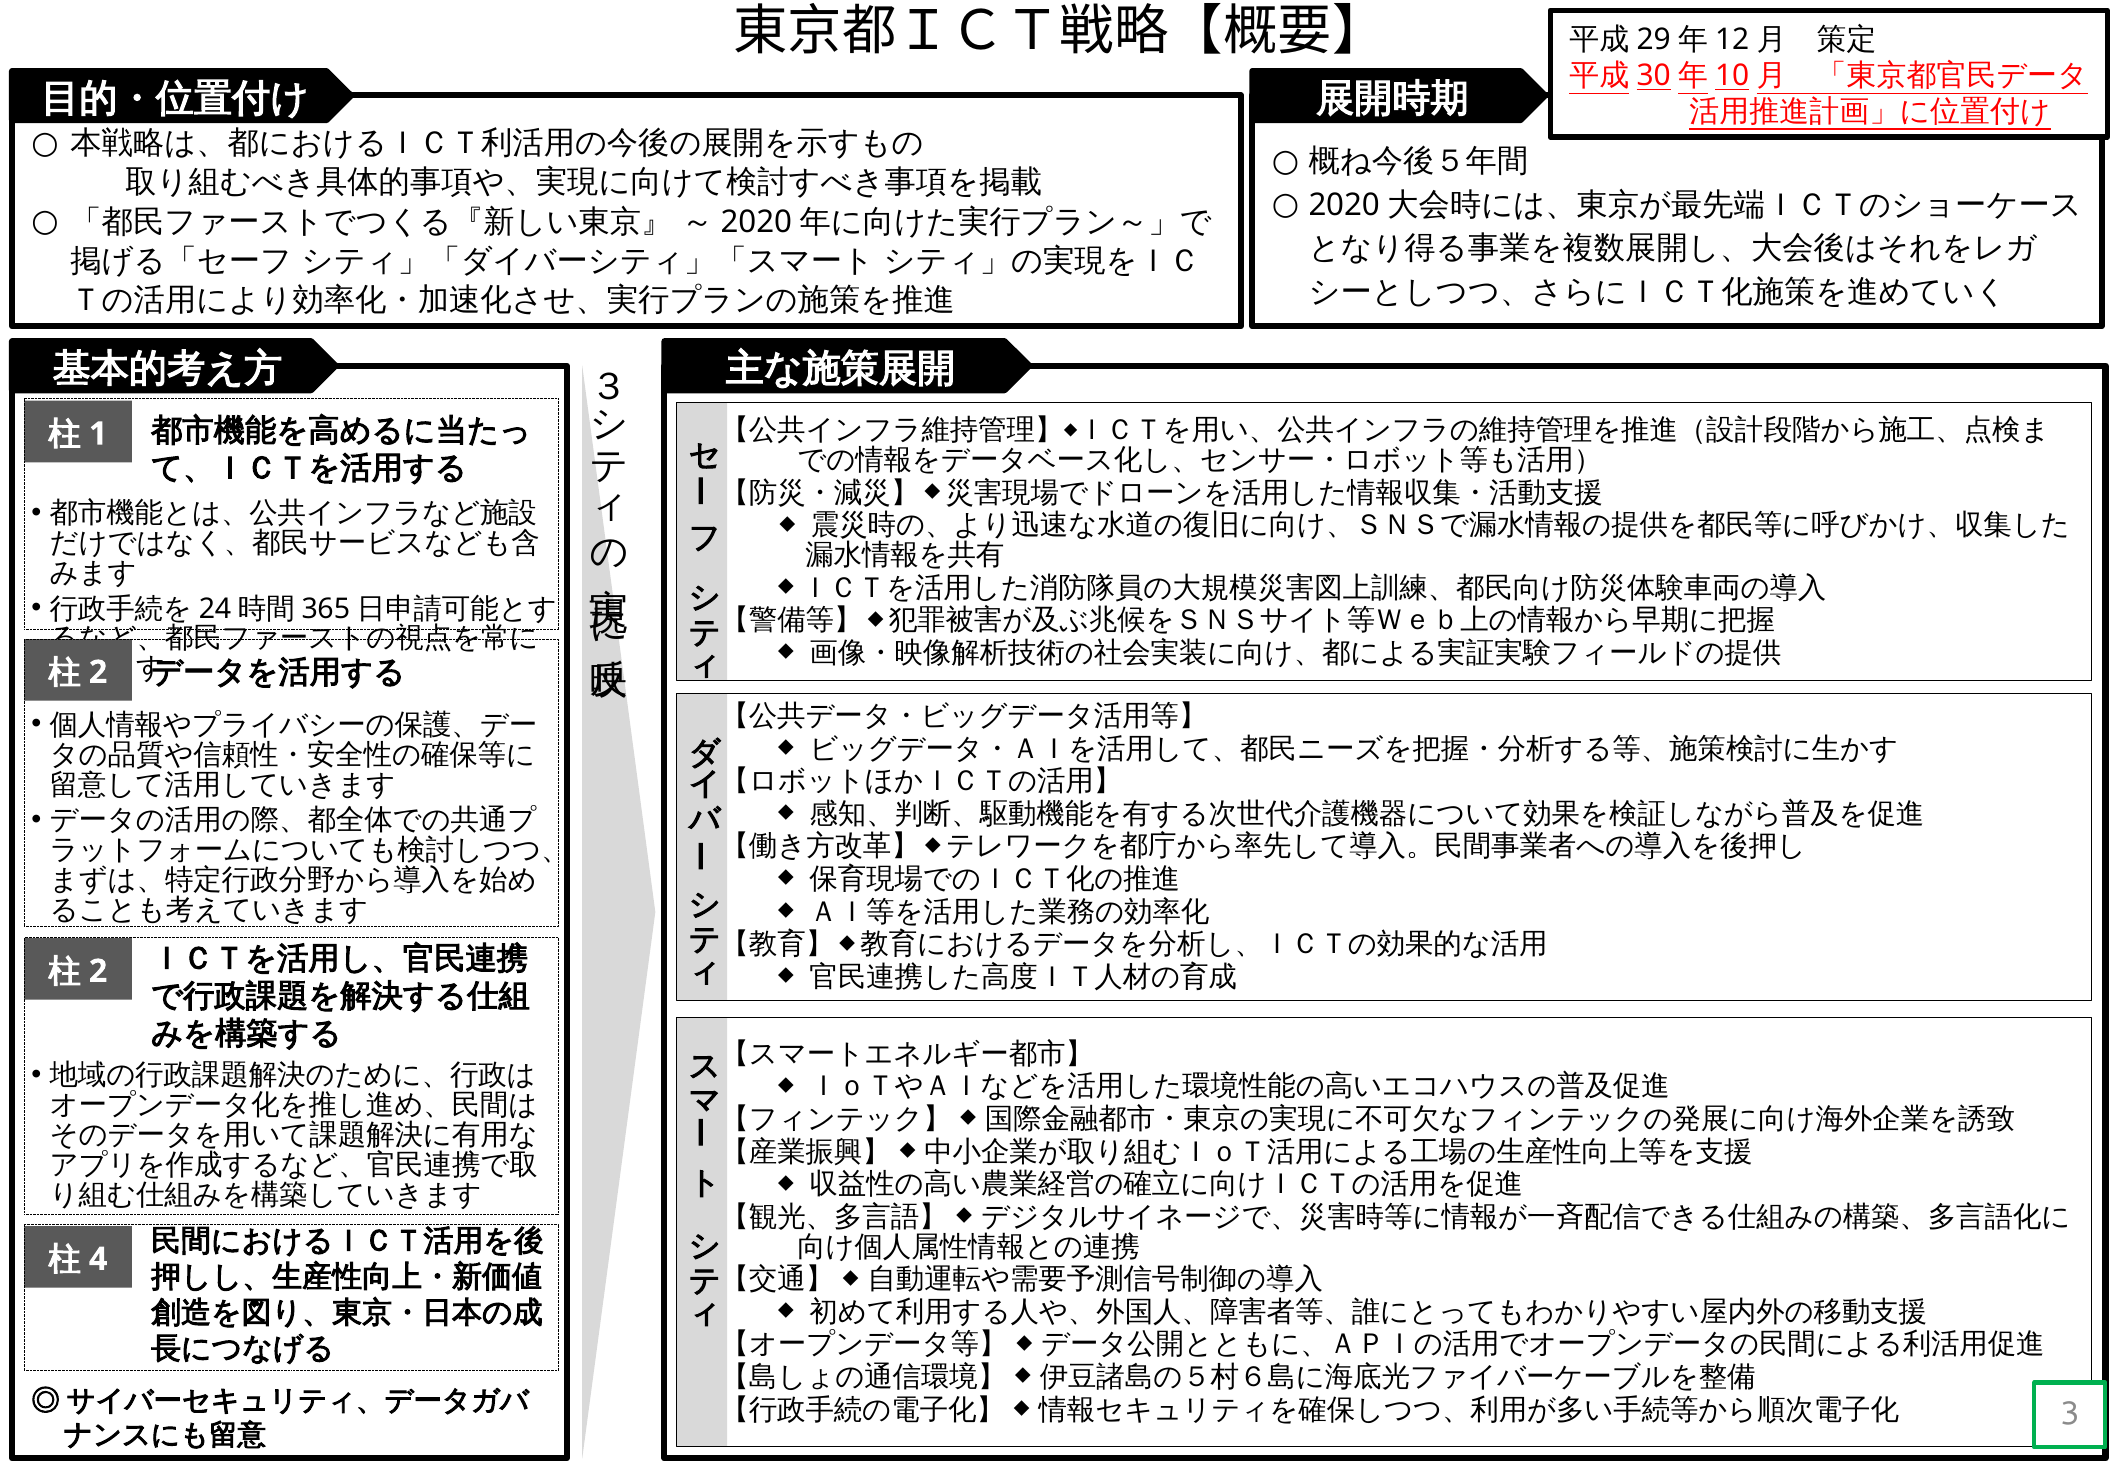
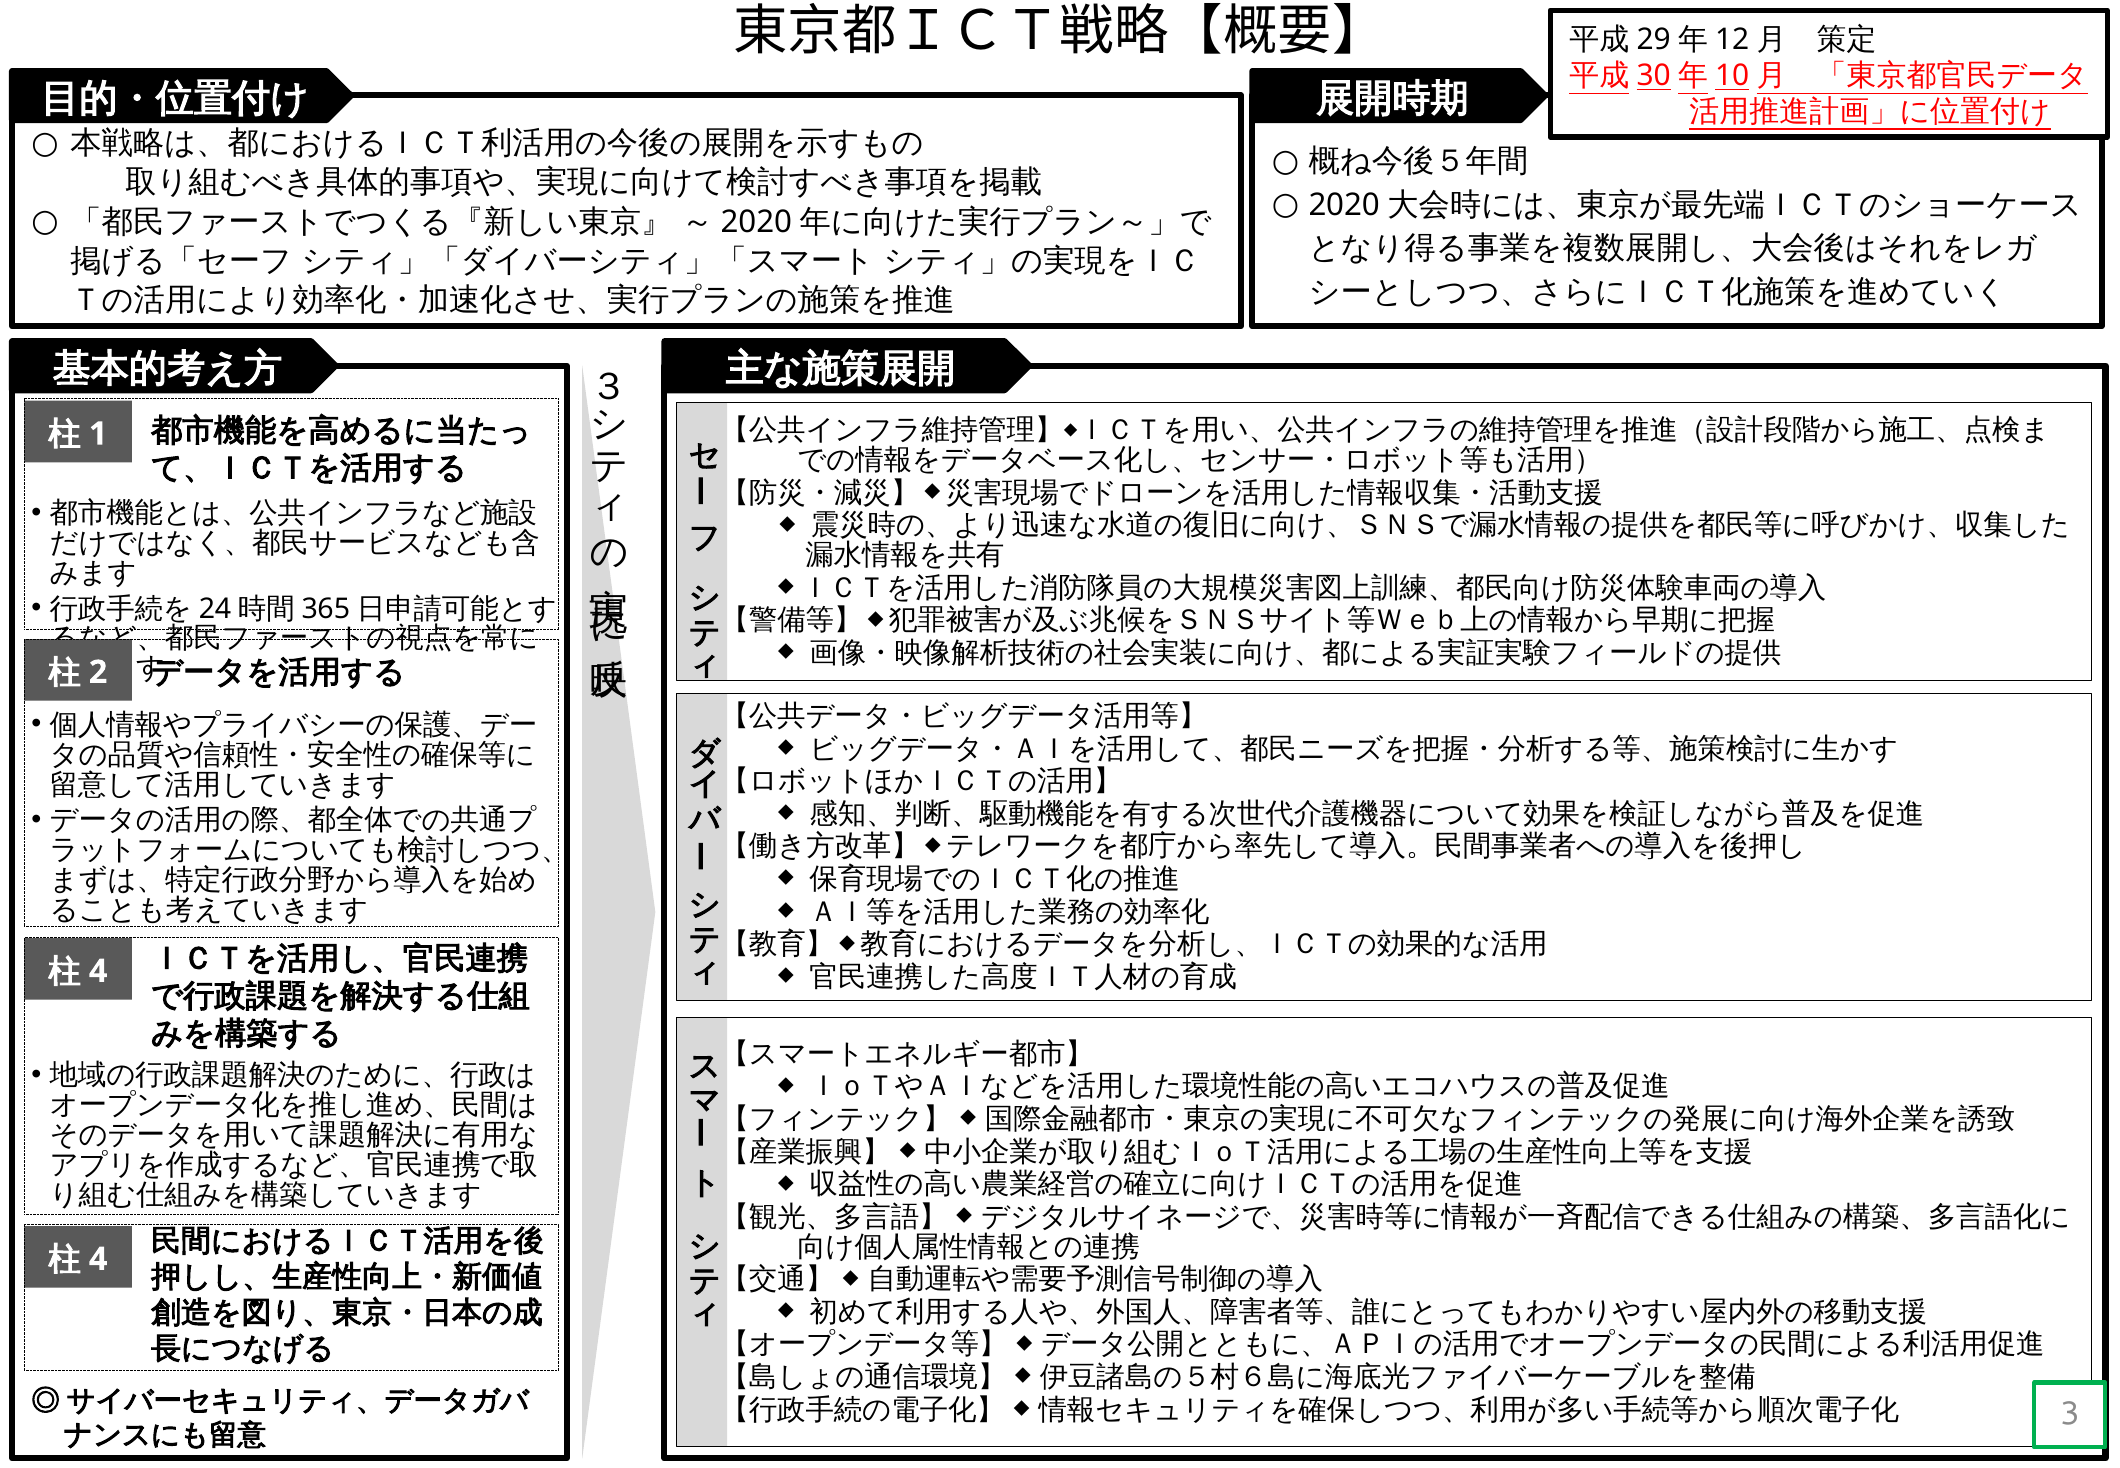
2: 2 -> 4 (98, 971)
